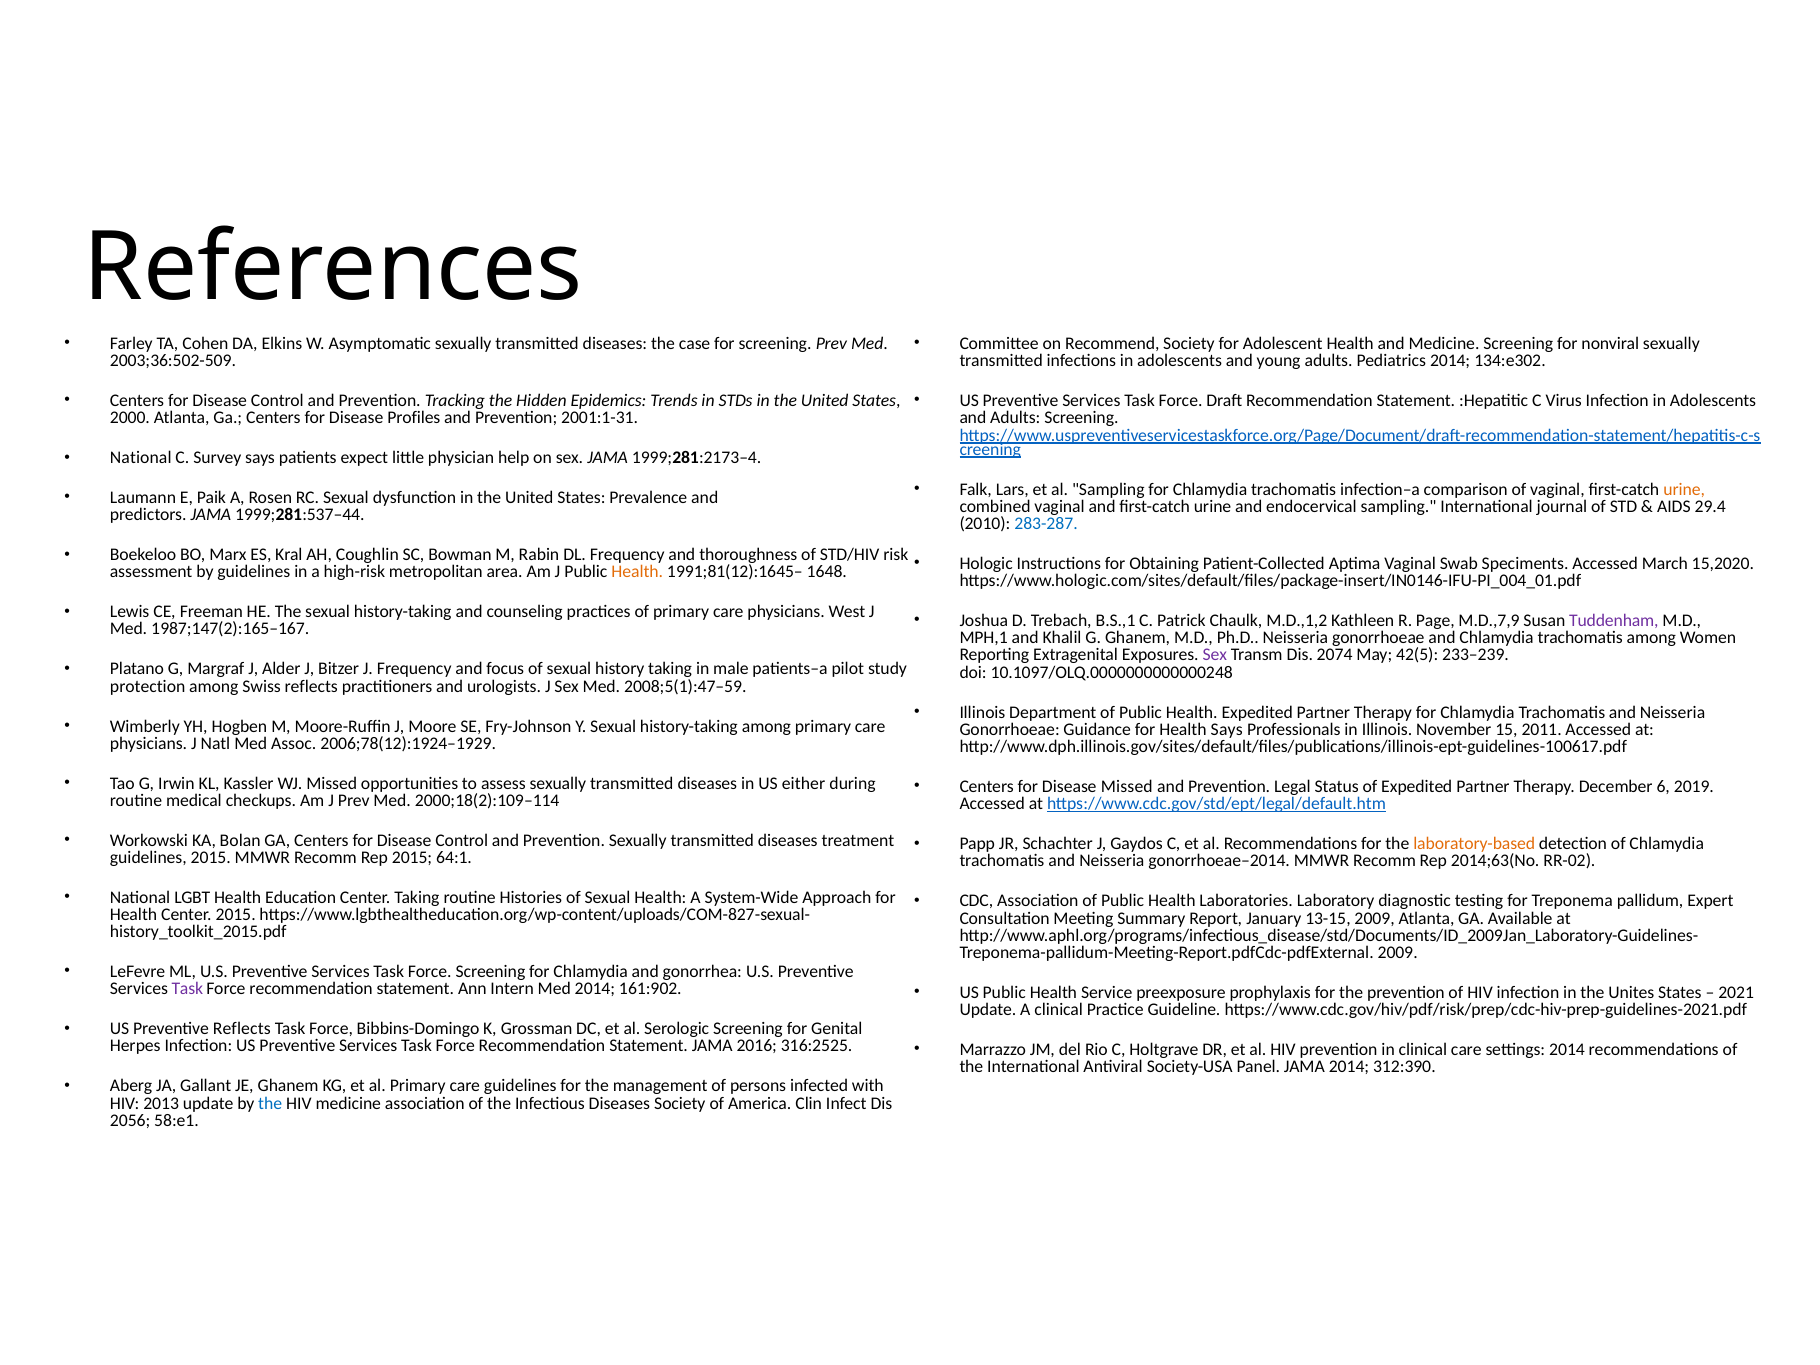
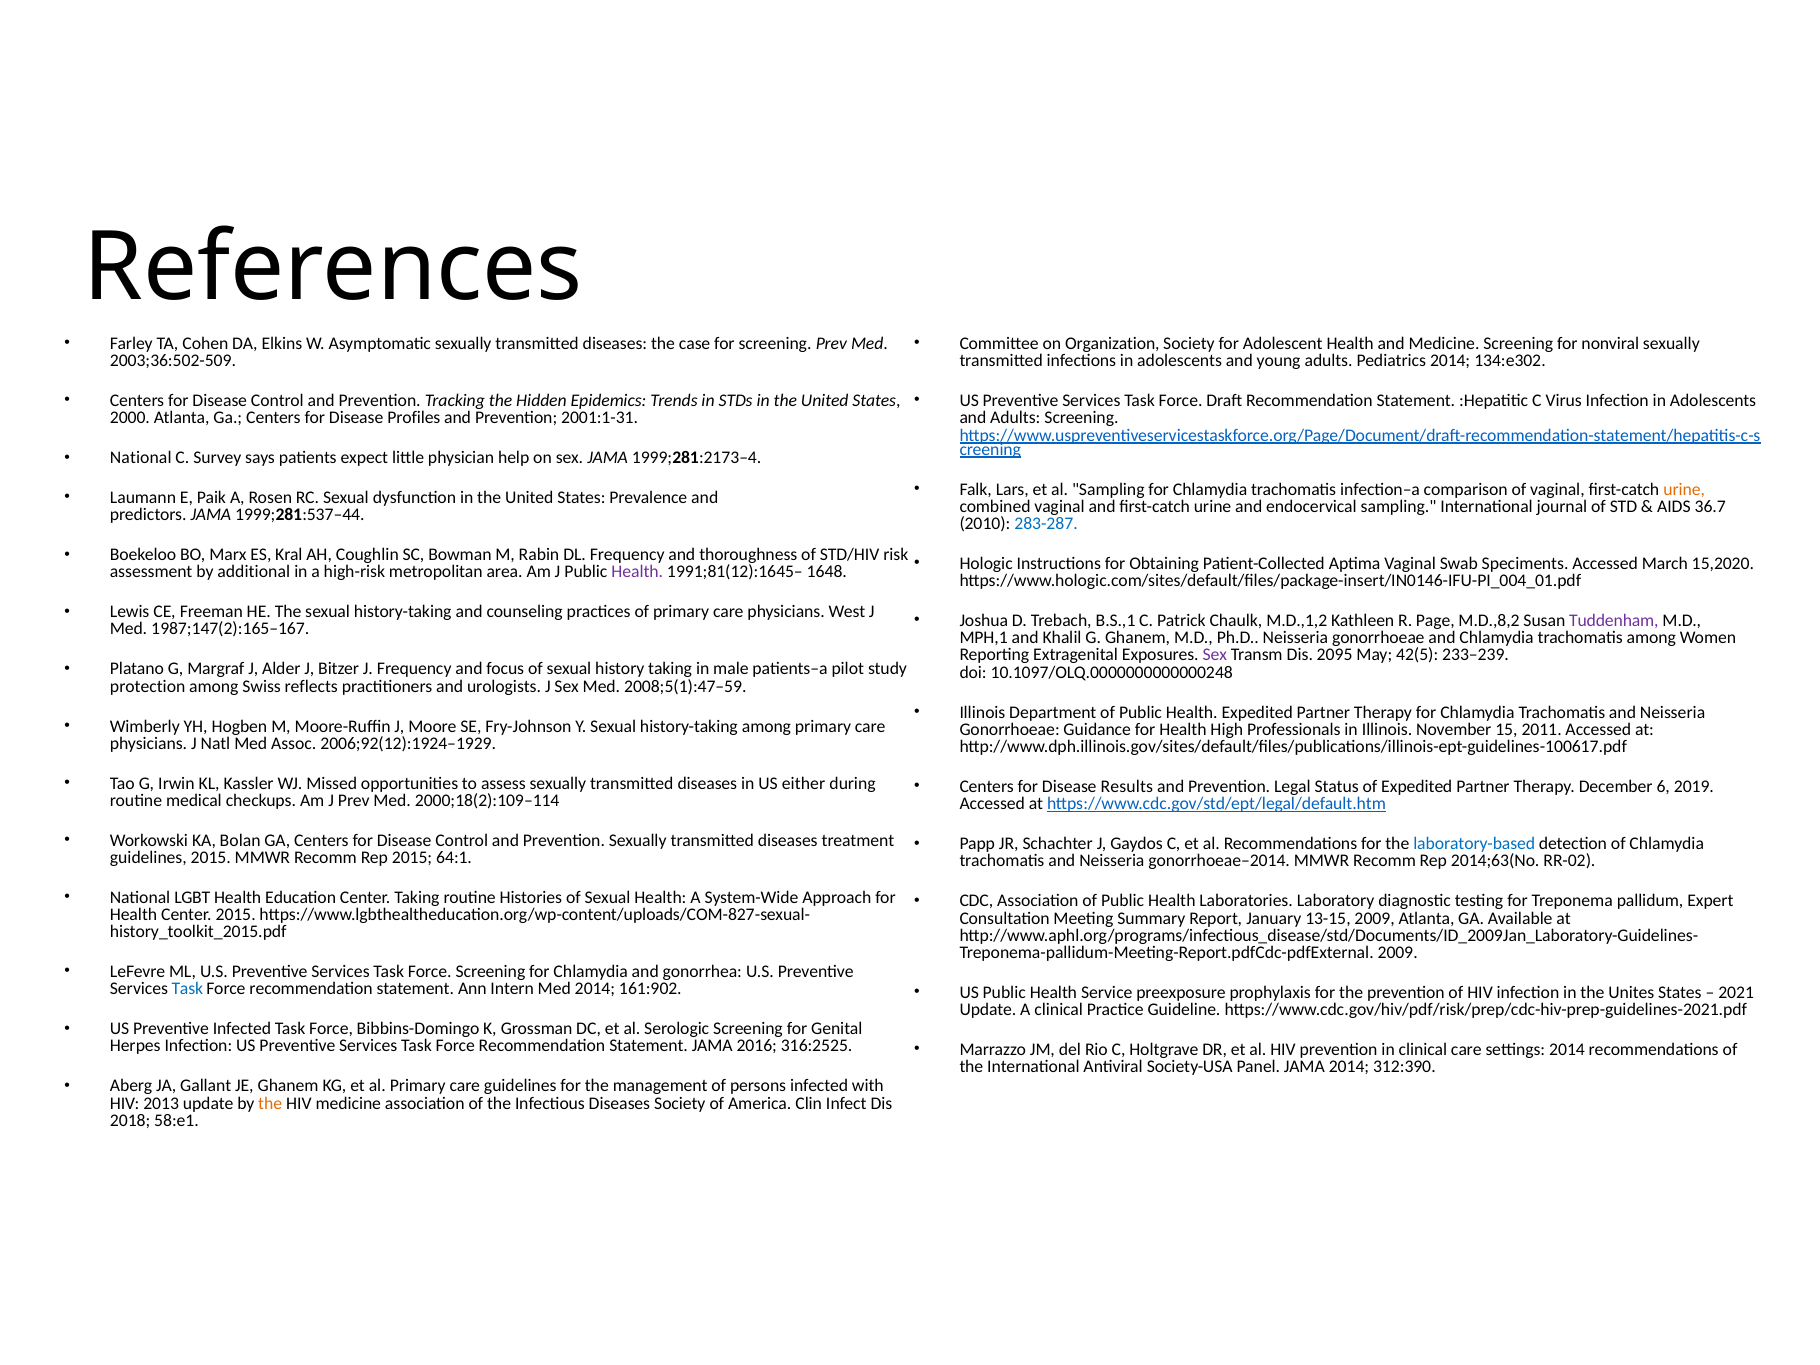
Recommend: Recommend -> Organization (1112, 344)
29.4: 29.4 -> 36.7 (1710, 506)
by guidelines: guidelines -> additional (254, 572)
Health colour: orange -> purple (637, 572)
M.D.,7,9: M.D.,7,9 -> M.D.,8,2 (1489, 621)
2074: 2074 -> 2095 (1335, 655)
Health Says: Says -> High (1227, 729)
2006;78(12):1924–1929: 2006;78(12):1924–1929 -> 2006;92(12):1924–1929 (408, 743)
Disease Missed: Missed -> Results (1127, 787)
laboratory-based colour: orange -> blue (1474, 844)
Task colour: purple -> blue (187, 989)
Preventive Reflects: Reflects -> Infected (242, 1029)
the colour: blue -> orange (270, 1103)
2056: 2056 -> 2018 (130, 1120)
